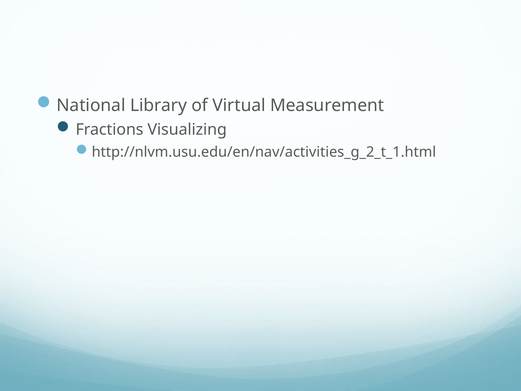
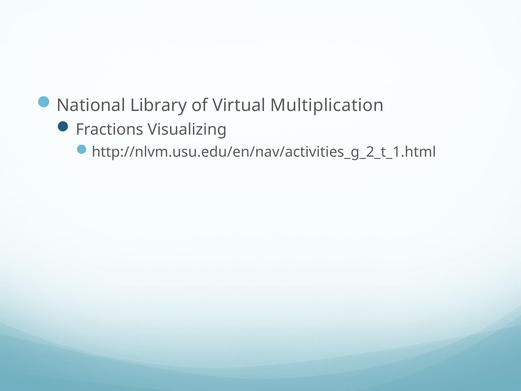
Measurement: Measurement -> Multiplication (327, 105)
